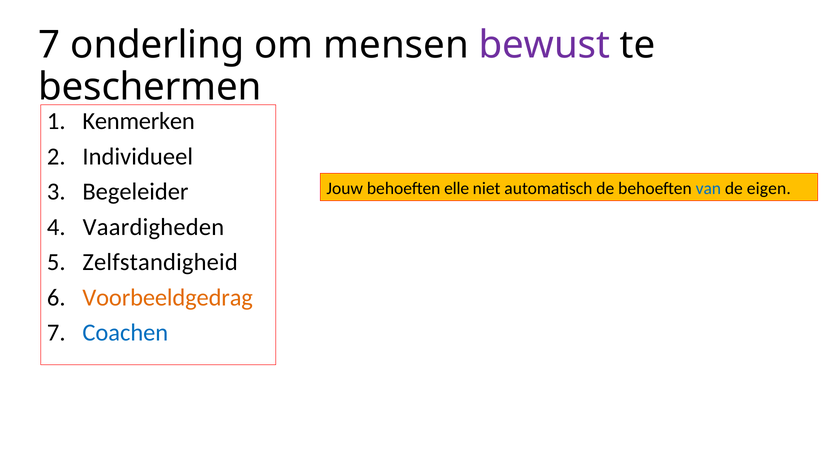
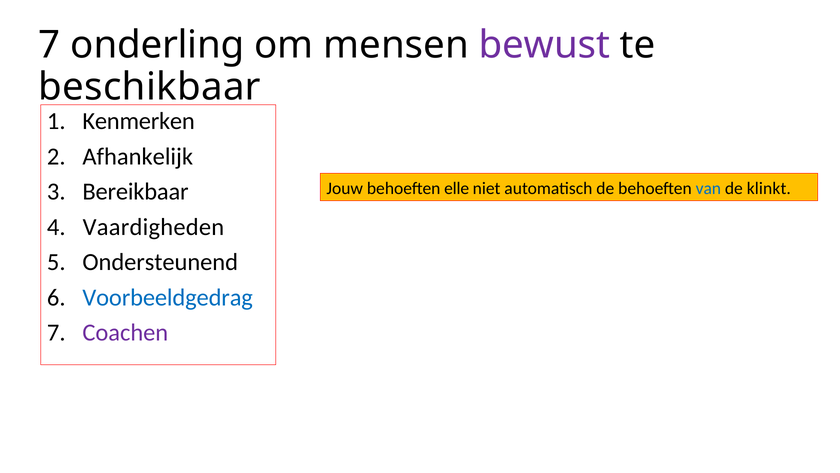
beschermen: beschermen -> beschikbaar (150, 87)
Individueel: Individueel -> Afhankelijk (138, 156)
eigen: eigen -> klinkt (769, 188)
Begeleider: Begeleider -> Bereikbaar (136, 191)
Zelfstandigheid: Zelfstandigheid -> Ondersteunend (160, 262)
Voorbeeldgedrag colour: orange -> blue (168, 297)
Coachen colour: blue -> purple (125, 332)
